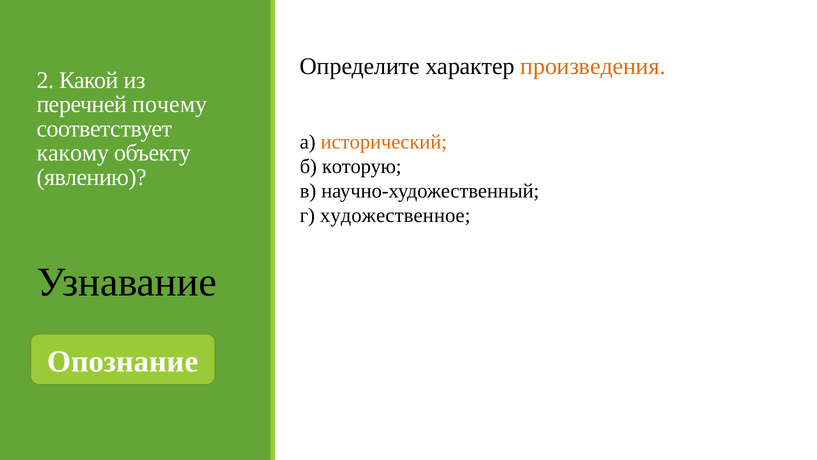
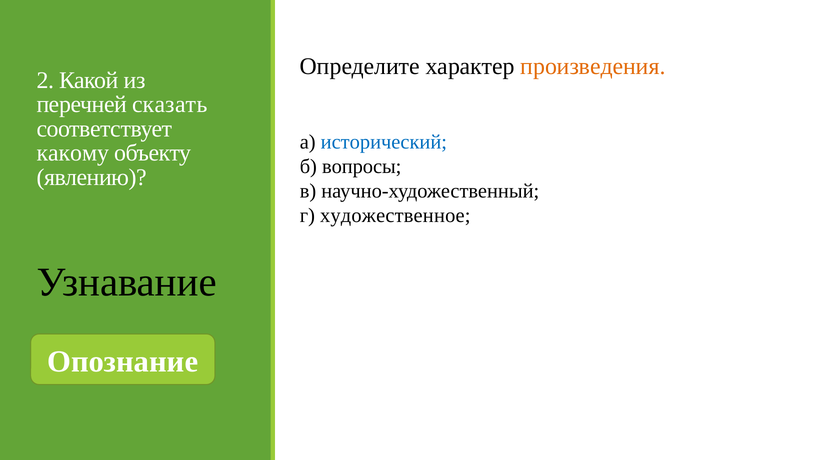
почему: почему -> сказать (170, 104)
исторический colour: orange -> blue (384, 142)
которую: которую -> вопросы (362, 166)
